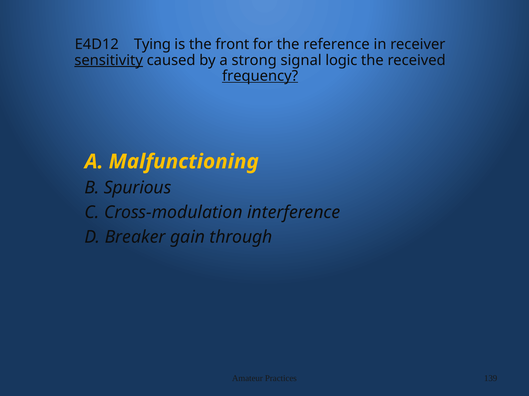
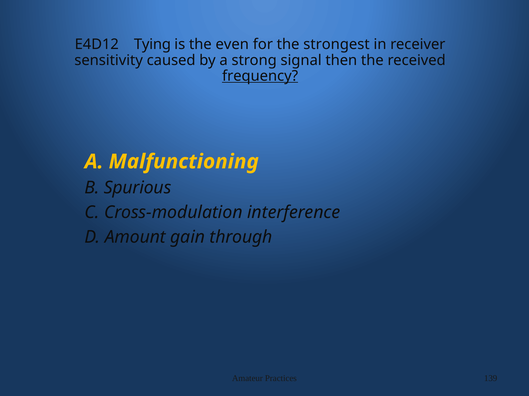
front: front -> even (232, 44)
reference: reference -> strongest (336, 44)
sensitivity underline: present -> none (109, 60)
logic: logic -> then (341, 60)
Breaker: Breaker -> Amount (135, 238)
